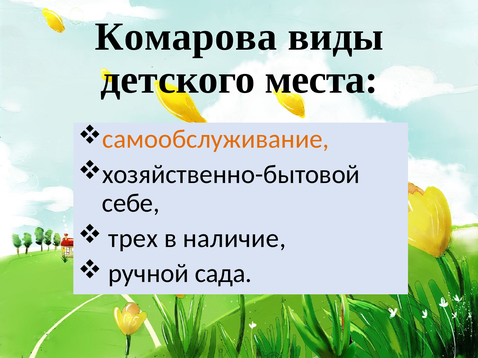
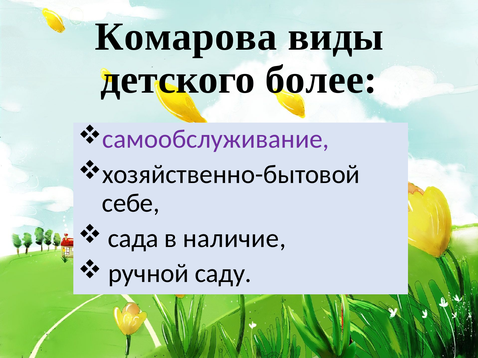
места: места -> более (321, 80)
самообслуживание colour: orange -> purple (216, 139)
трех: трех -> сада (133, 239)
сада: сада -> саду (223, 274)
